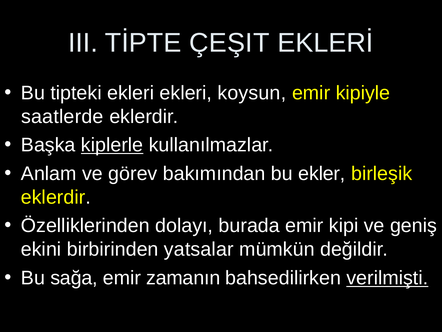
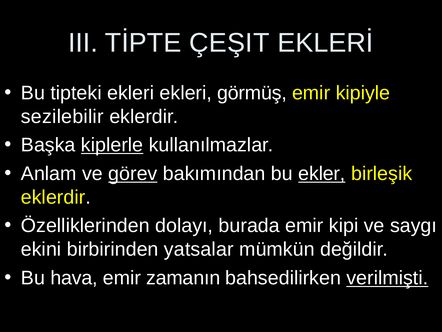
koysun: koysun -> görmüş (252, 93)
saatlerde: saatlerde -> sezilebilir (62, 116)
görev underline: none -> present (133, 173)
ekler underline: none -> present (322, 173)
geniş: geniş -> saygı (414, 225)
sağa: sağa -> hava (74, 278)
